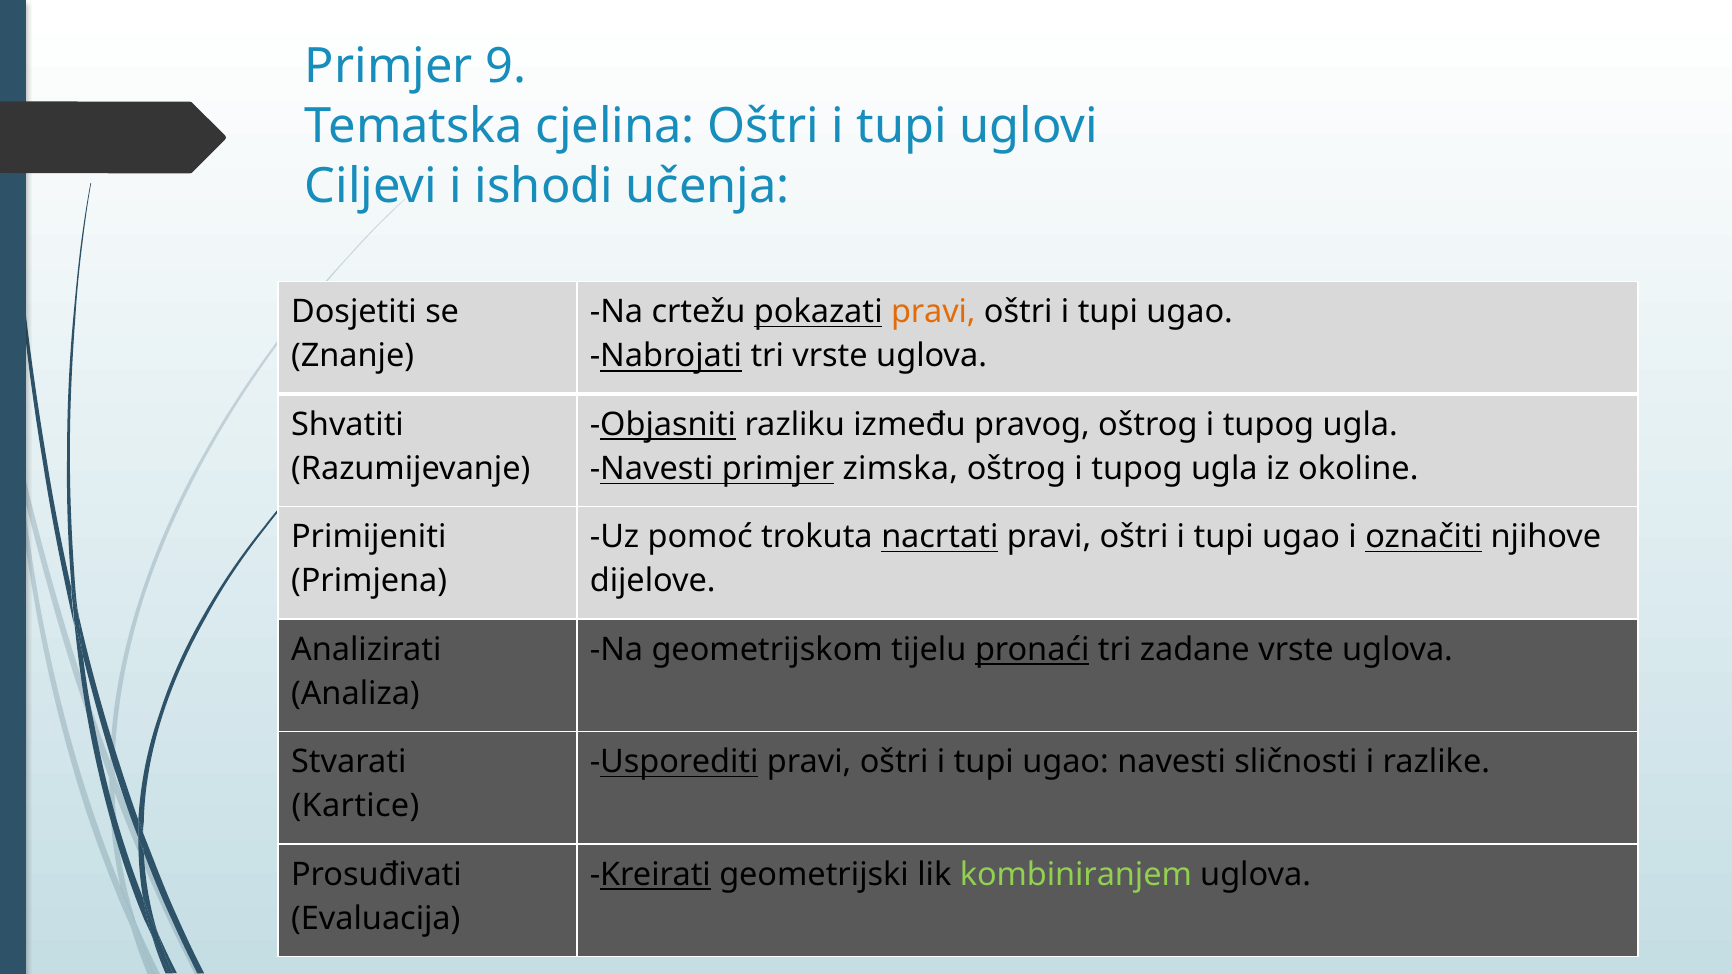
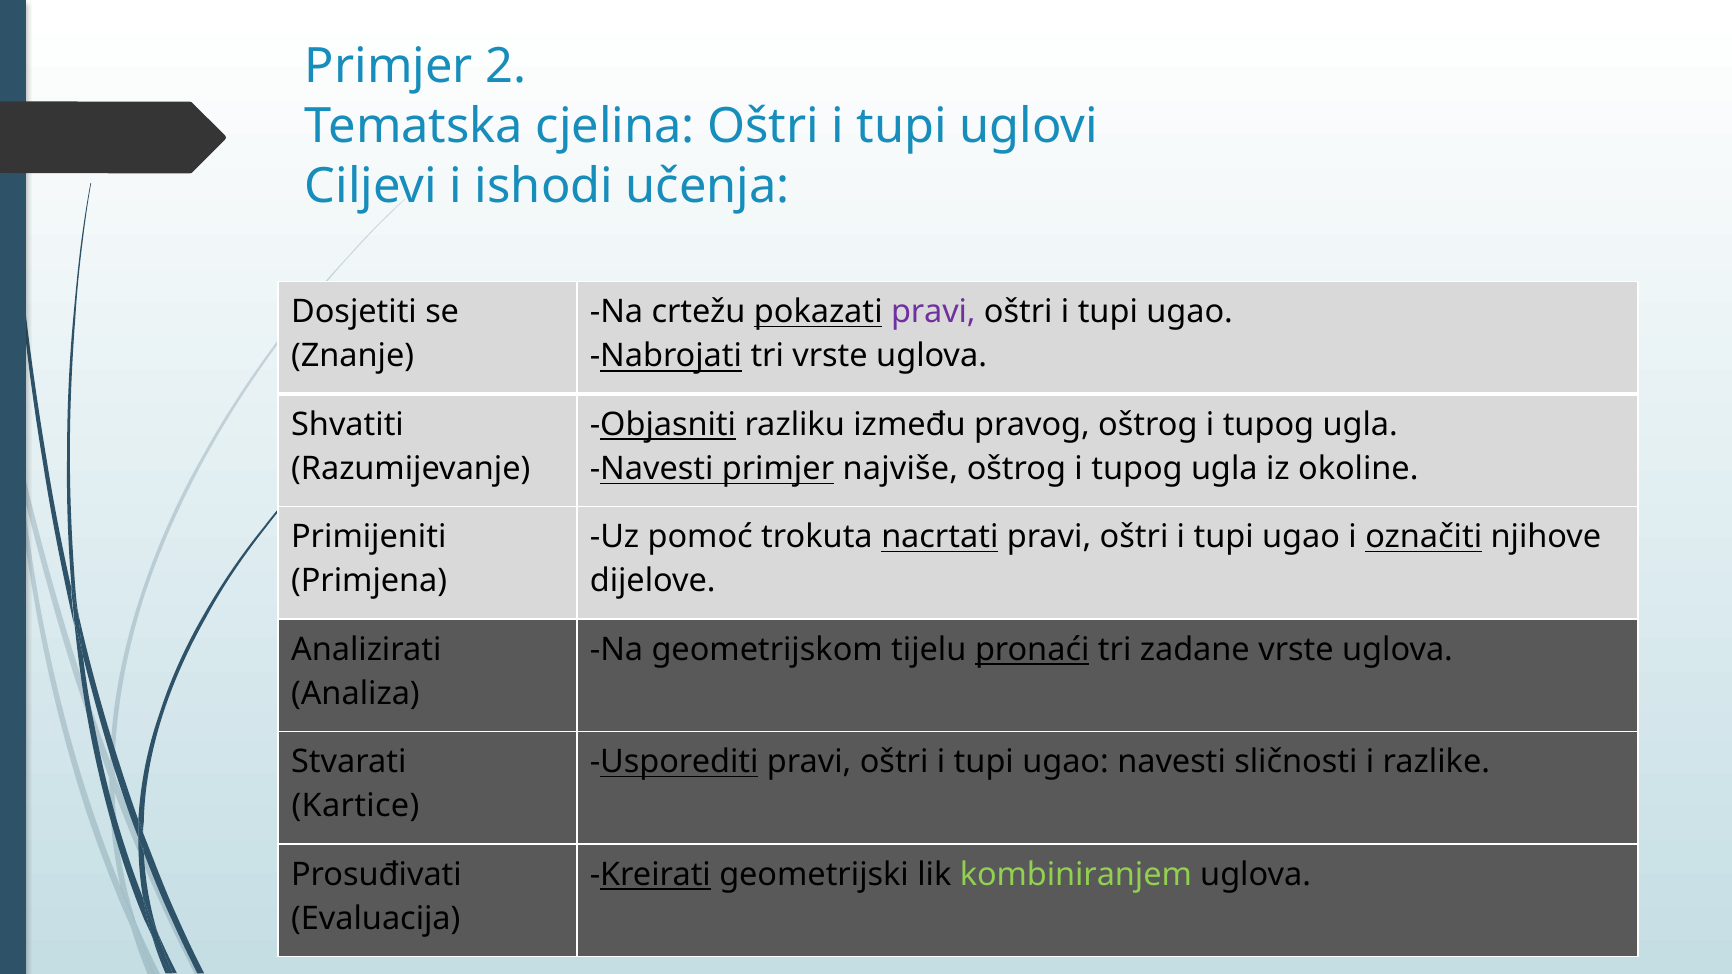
9: 9 -> 2 (506, 67)
pravi colour: orange -> purple (933, 312)
zimska: zimska -> najviše (900, 469)
